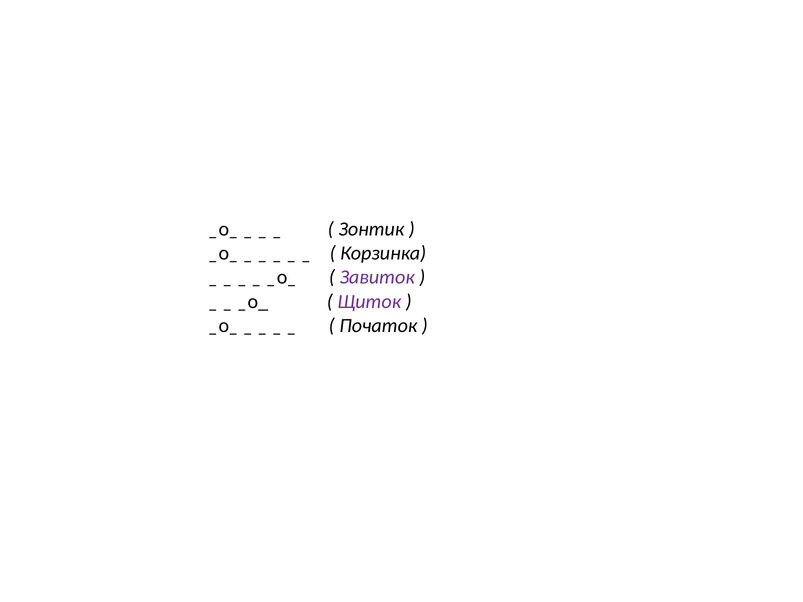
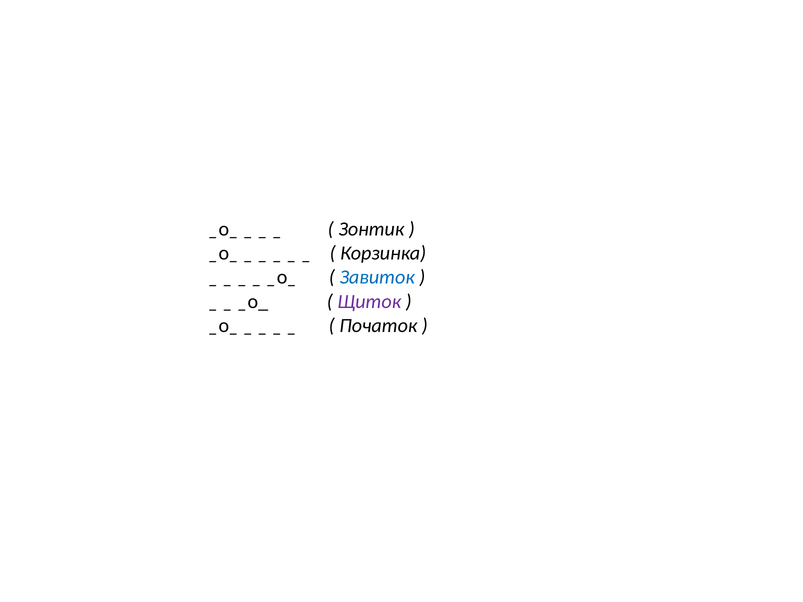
Завиток colour: purple -> blue (377, 277)
